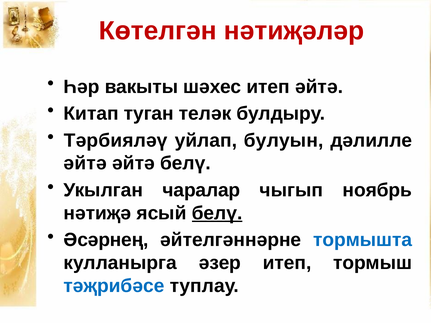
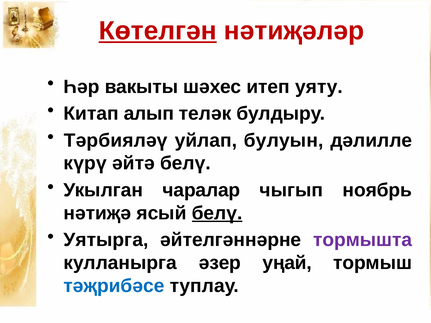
Көтелгән underline: none -> present (158, 31)
итеп әйтә: әйтә -> уяту (319, 87)
туган: туган -> алып (149, 114)
әйтә: әйтә -> күрү (85, 163)
Әсәрнең: Әсәрнең -> Уятырга (106, 240)
тормышта colour: blue -> purple (363, 240)
әзер итеп: итеп -> уңай (287, 263)
